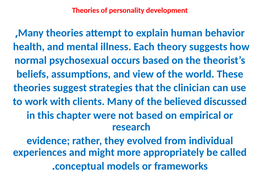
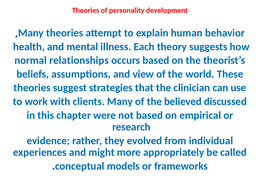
psychosexual: psychosexual -> relationships (79, 60)
